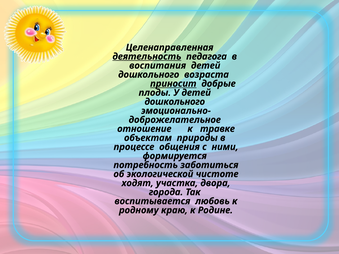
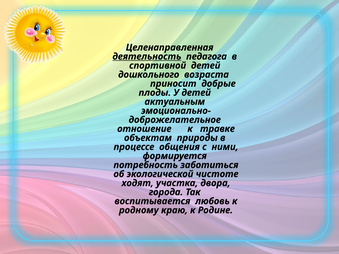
воспитания: воспитания -> спортивной (158, 66)
приносит underline: present -> none (173, 84)
дошкольного: дошкольного -> актуальным (175, 102)
